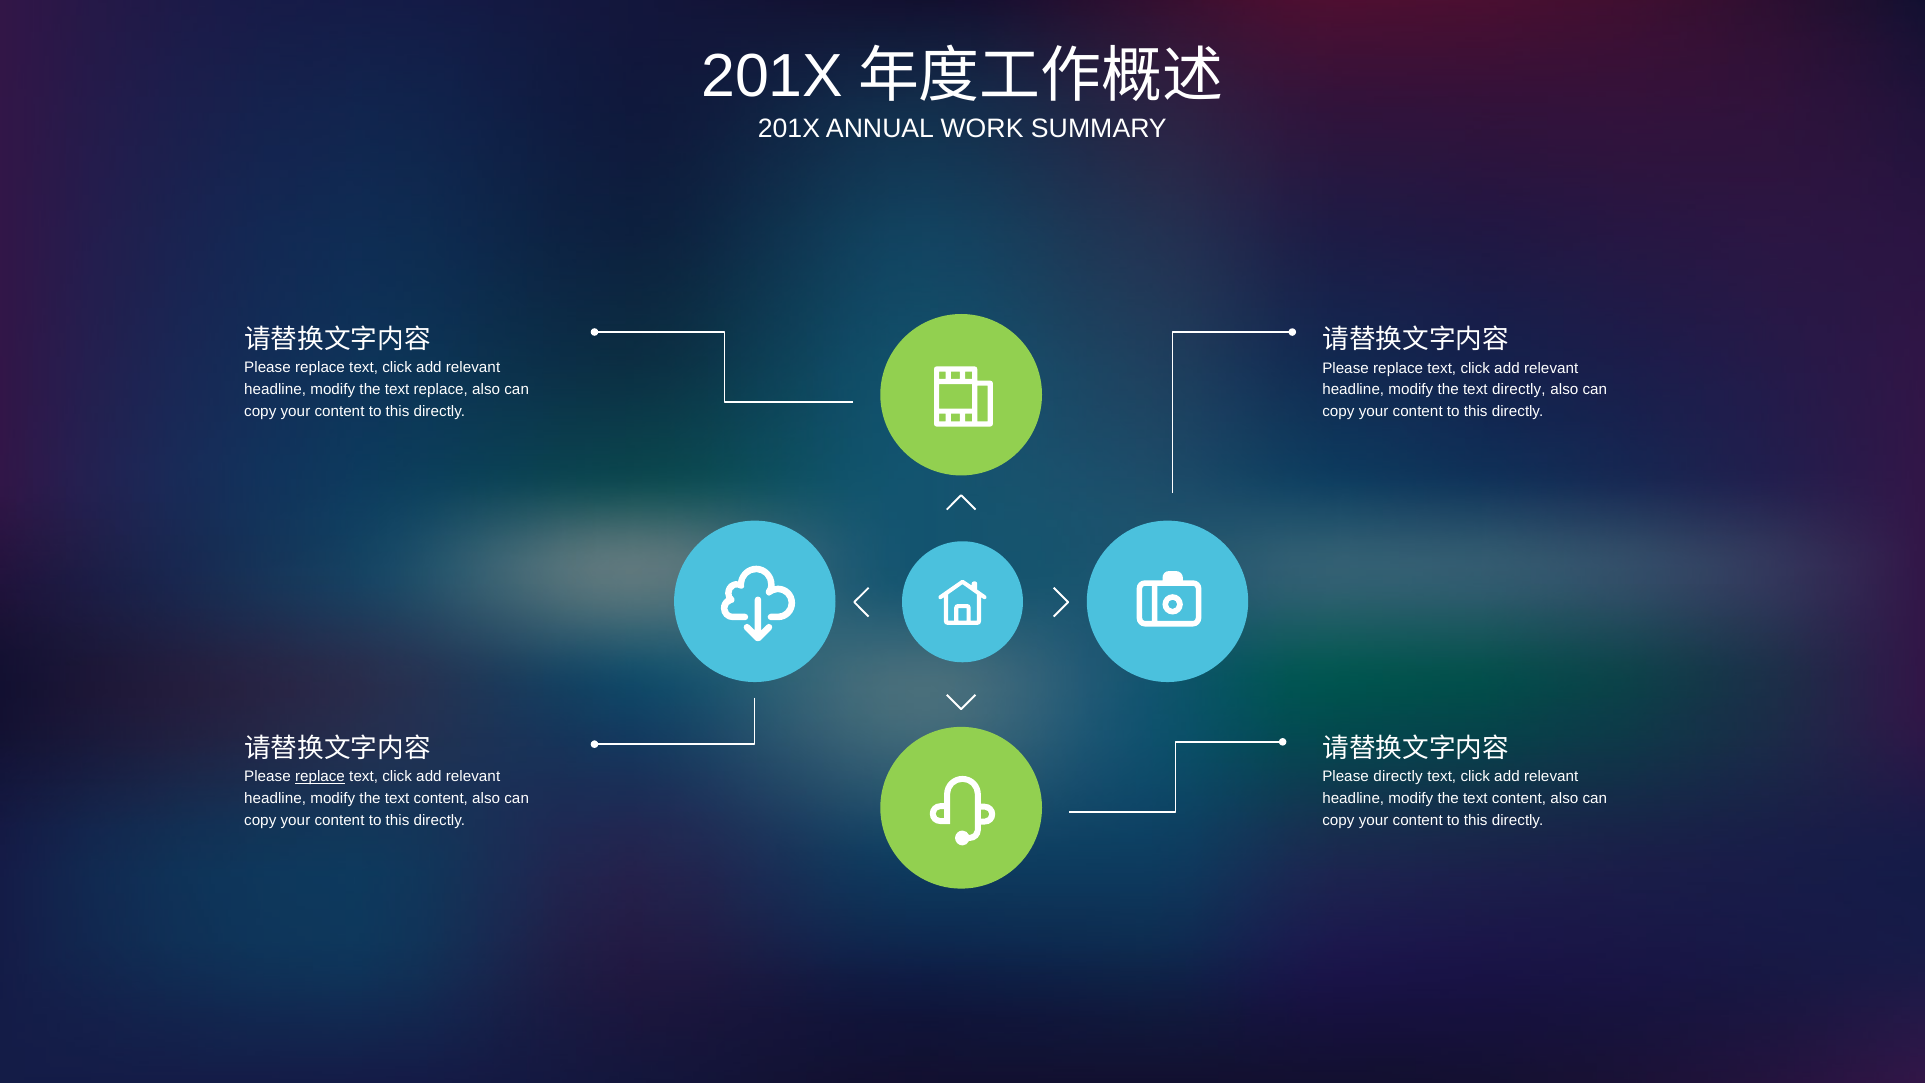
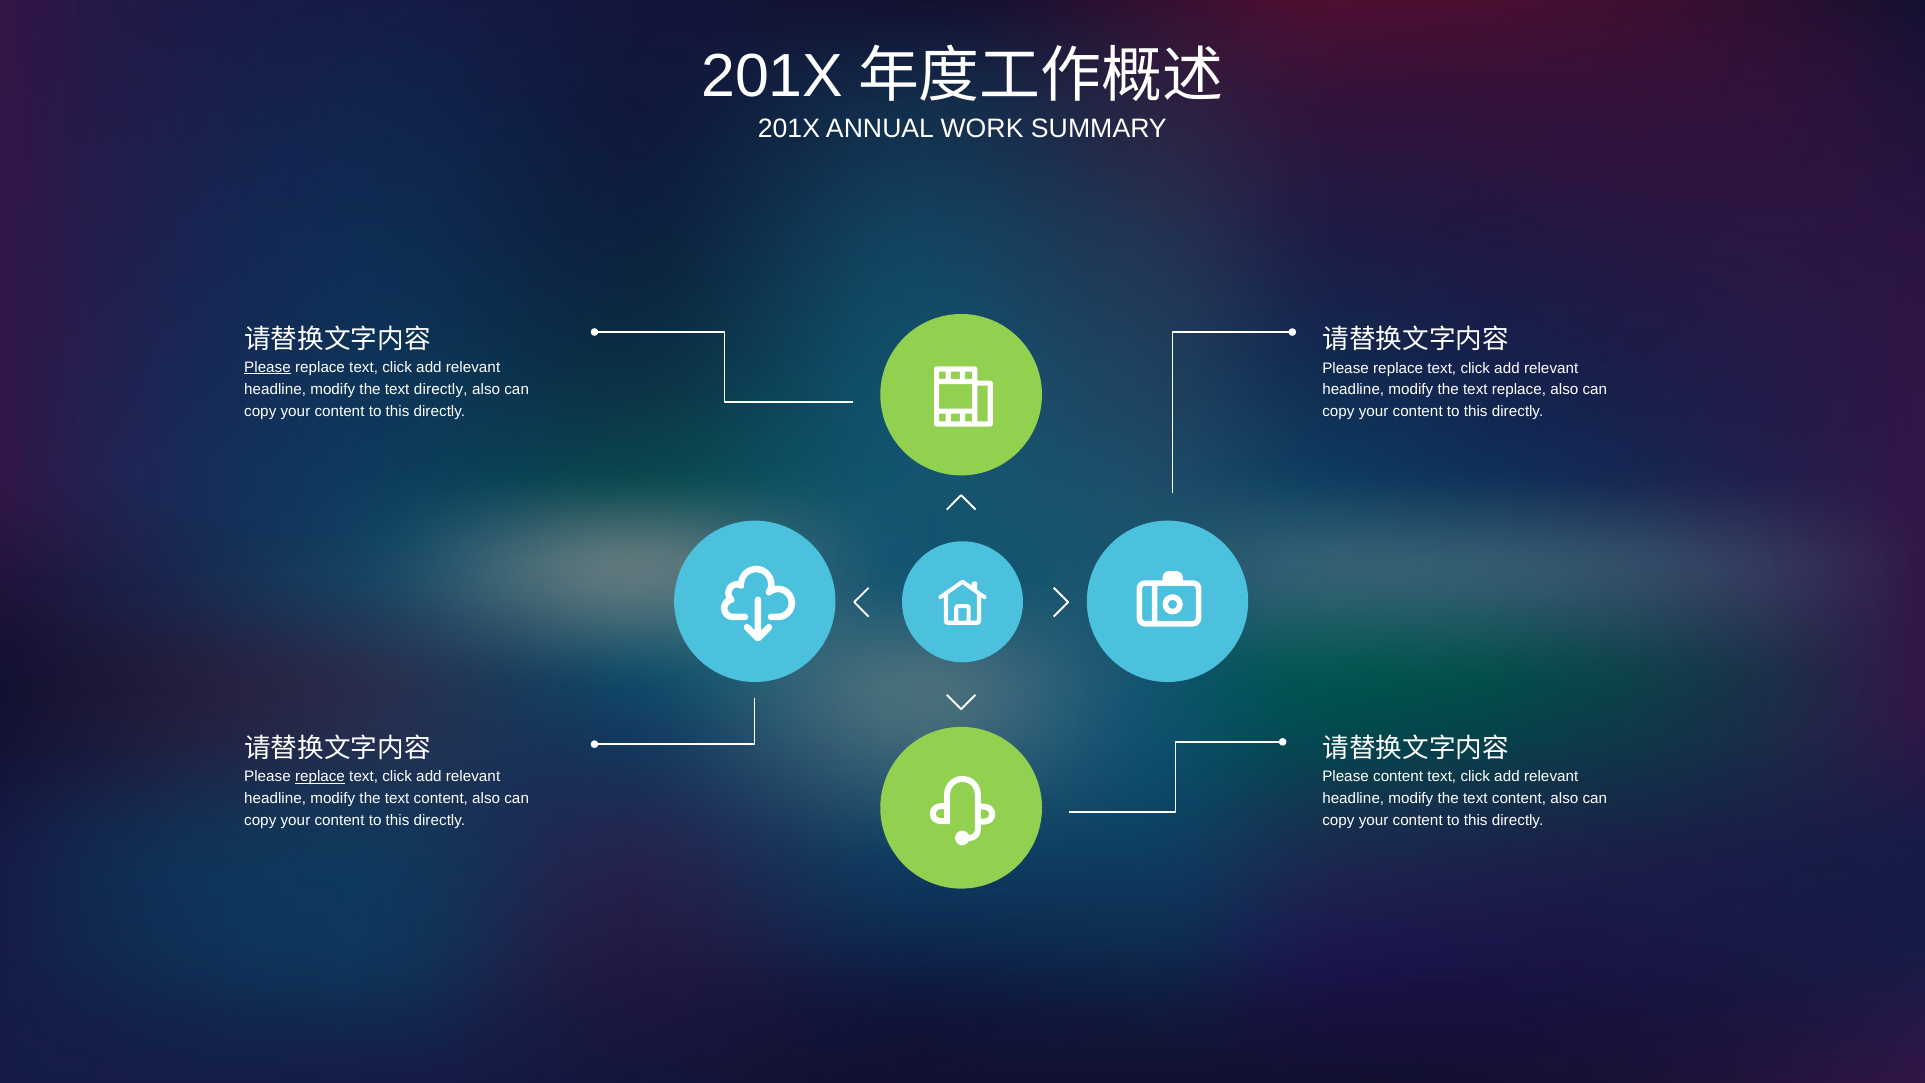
Please underline: none -> present (267, 367)
text replace: replace -> directly (441, 389)
text directly: directly -> replace (1519, 390)
Please directly: directly -> content (1398, 777)
